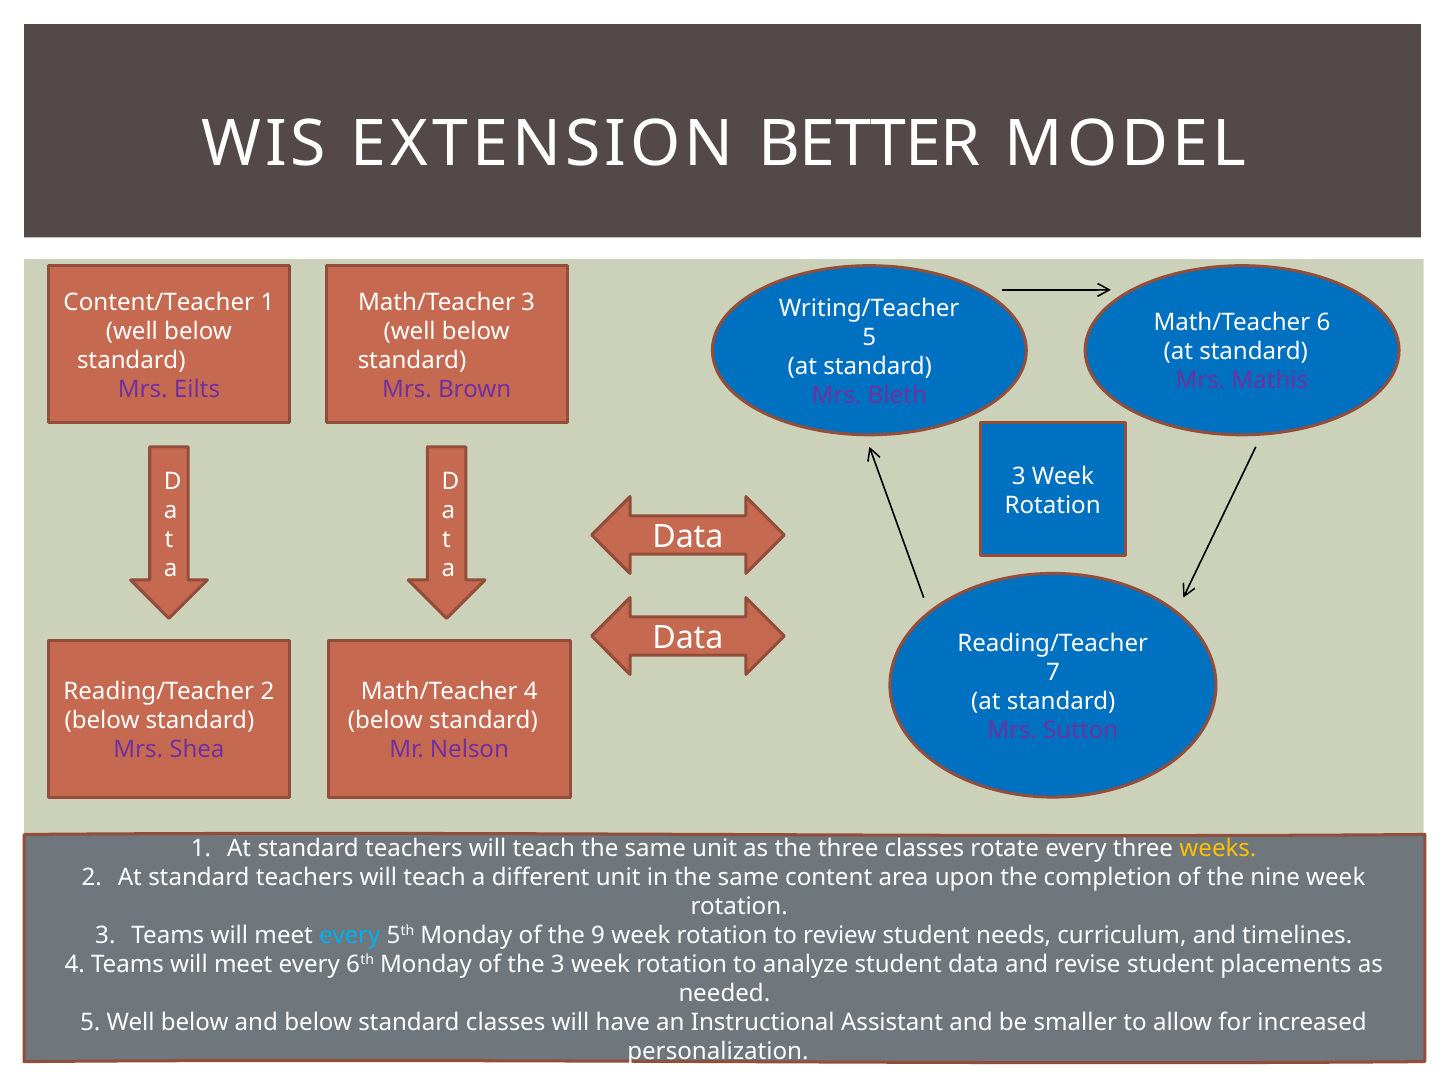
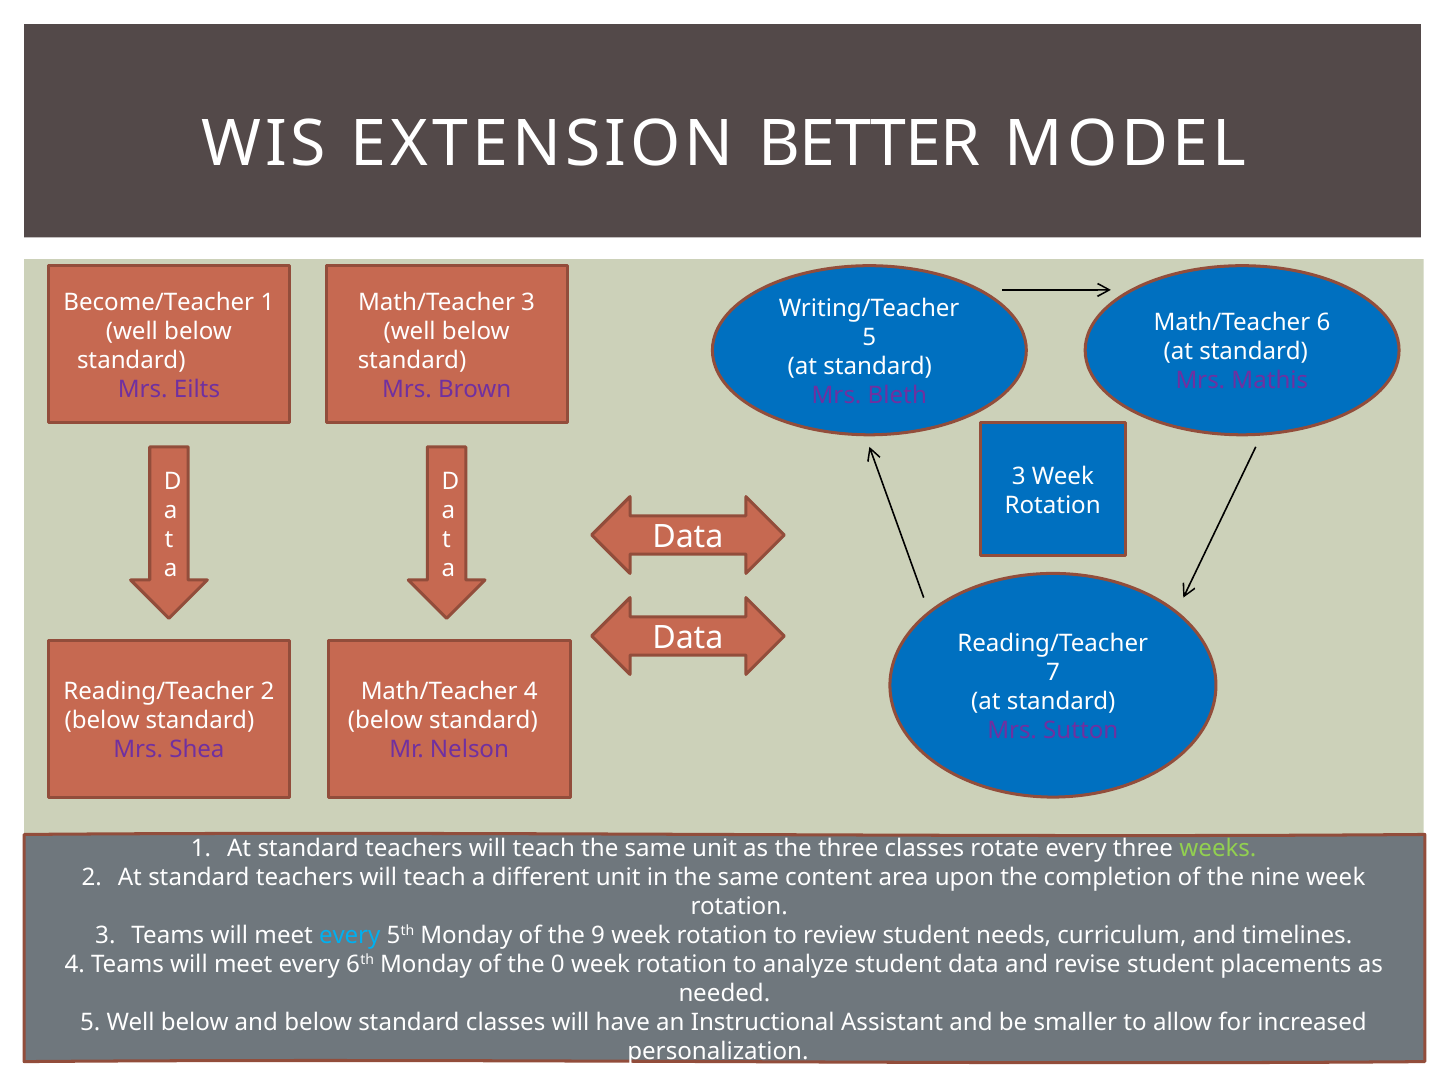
Content/Teacher: Content/Teacher -> Become/Teacher (159, 302)
weeks colour: yellow -> light green (1218, 848)
the 3: 3 -> 0 (558, 964)
